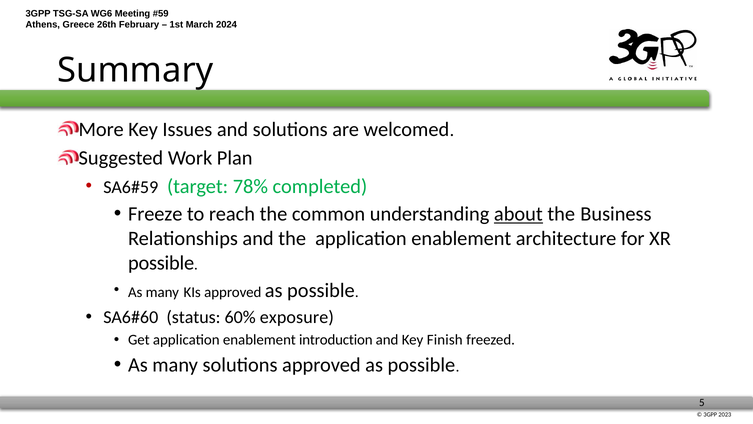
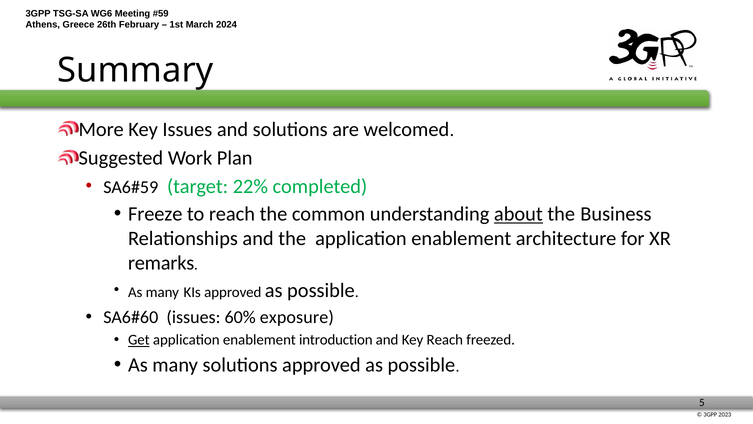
78%: 78% -> 22% (250, 186)
possible: possible -> remarks (161, 263)
status: status -> issues (193, 317)
Get underline: none -> present (139, 340)
Key Finish: Finish -> Reach (445, 340)
